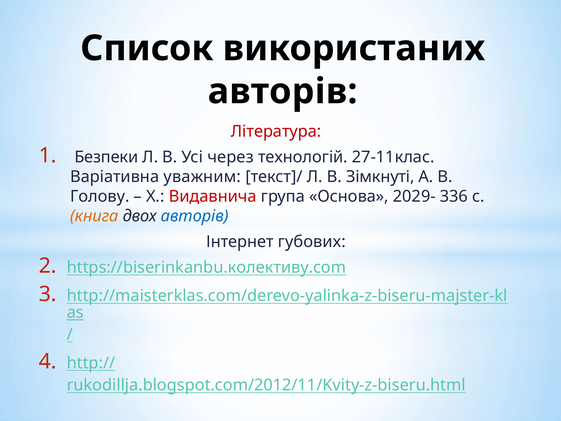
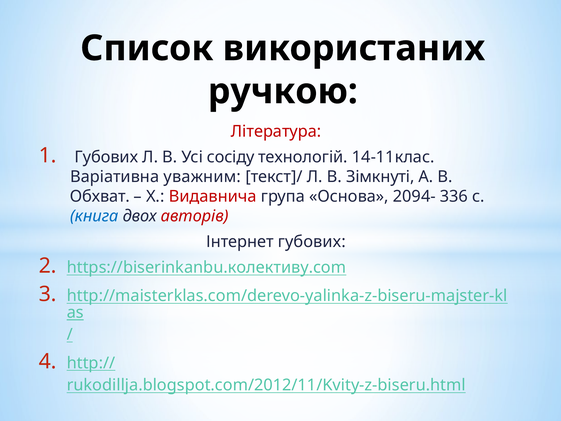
авторів: авторів -> ручкою (283, 91)
Безпеки: Безпеки -> Губових (106, 157)
через: через -> сосіду (231, 157)
27-11клас: 27-11клас -> 14-11клас (393, 157)
Голову: Голову -> Обхват (100, 196)
2029-: 2029- -> 2094- (414, 196)
книга colour: orange -> blue (94, 216)
авторів colour: blue -> red (195, 216)
